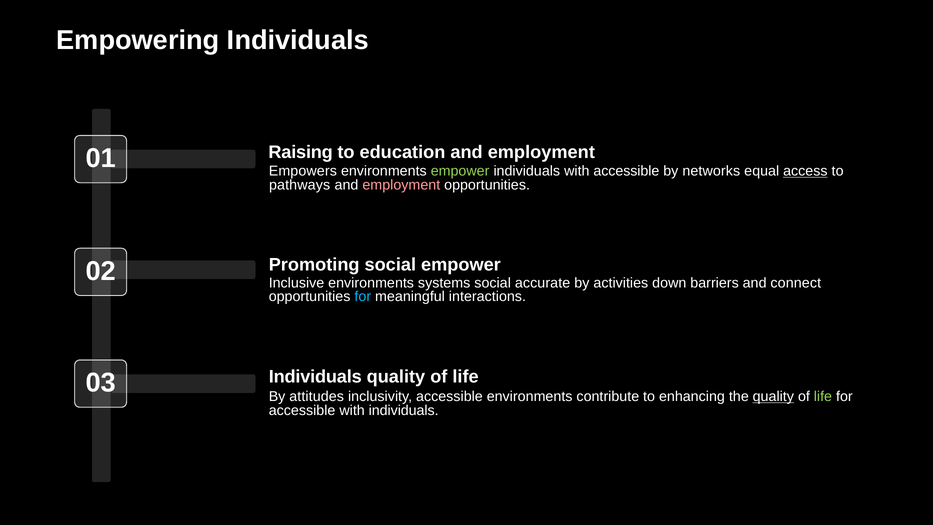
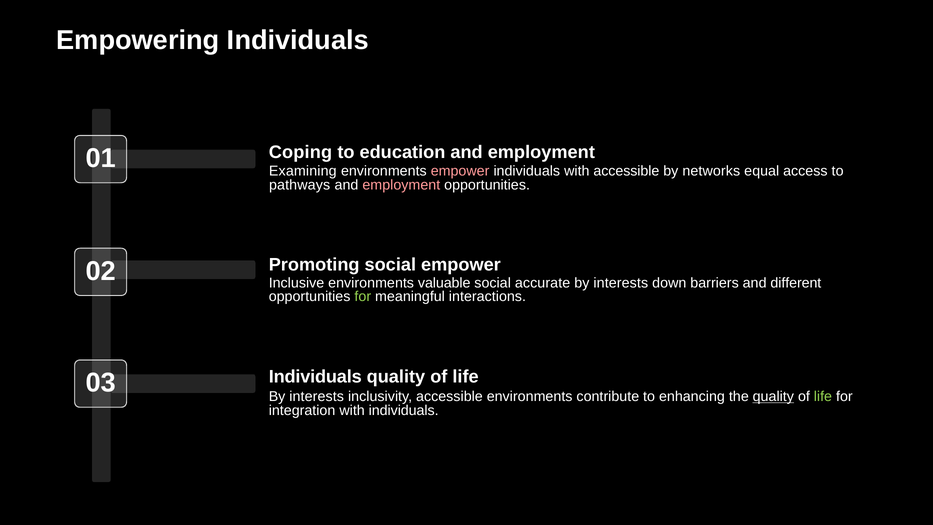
Raising: Raising -> Coping (300, 152)
Empowers: Empowers -> Examining (303, 171)
empower colour: light green -> pink (460, 171)
access underline: present -> none (805, 171)
systems: systems -> valuable (444, 283)
activities: activities -> interests (621, 283)
connect: connect -> different (796, 283)
for colour: light blue -> light green (363, 297)
attitudes: attitudes -> interests (317, 397)
accessible: accessible -> integration (302, 410)
